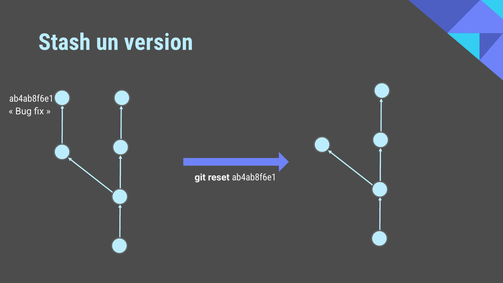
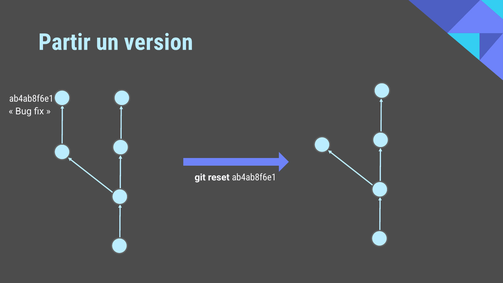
Stash: Stash -> Partir (64, 42)
